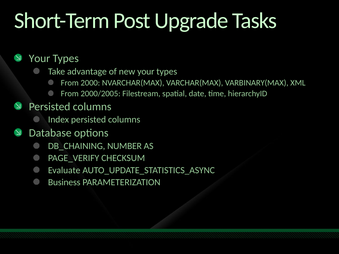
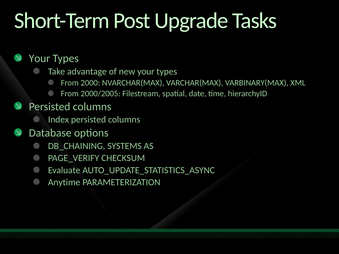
NUMBER: NUMBER -> SYSTEMS (125, 146)
Business: Business -> Anytime (64, 182)
